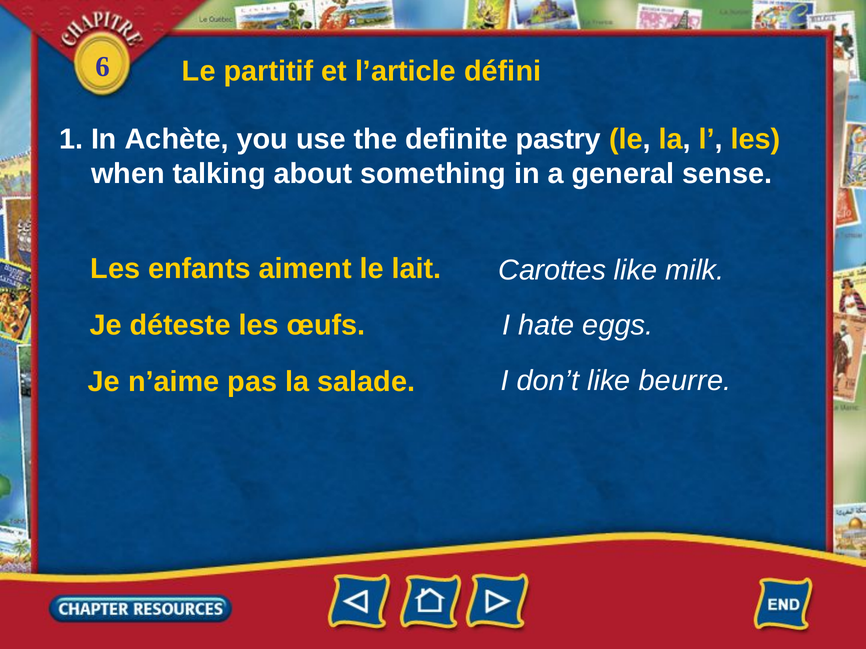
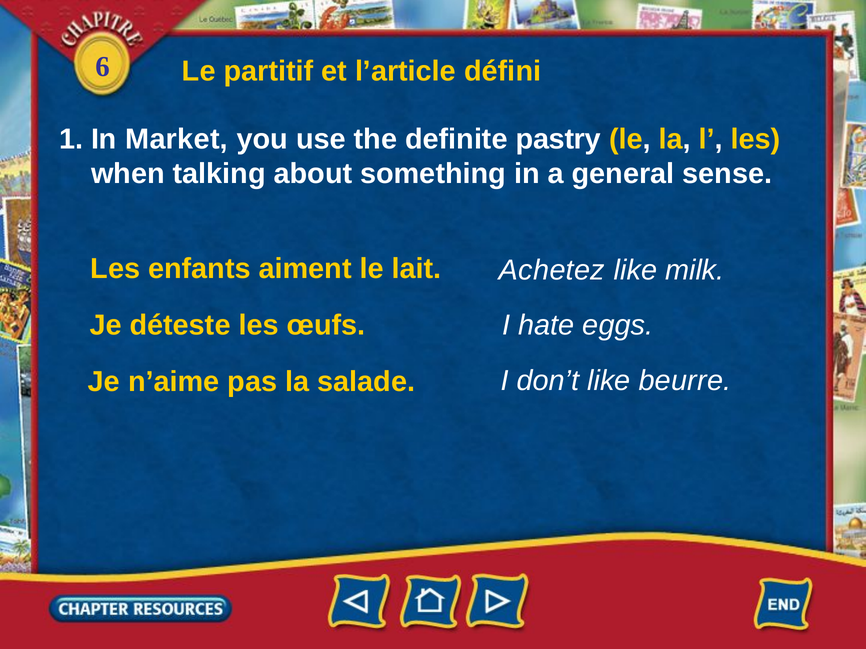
Achète: Achète -> Market (177, 139)
Carottes: Carottes -> Achetez (552, 270)
